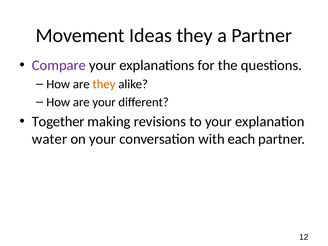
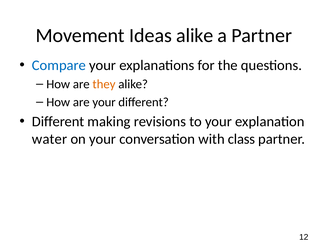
Ideas they: they -> alike (195, 36)
Compare colour: purple -> blue (59, 65)
Together: Together -> Different (58, 122)
each: each -> class (241, 139)
